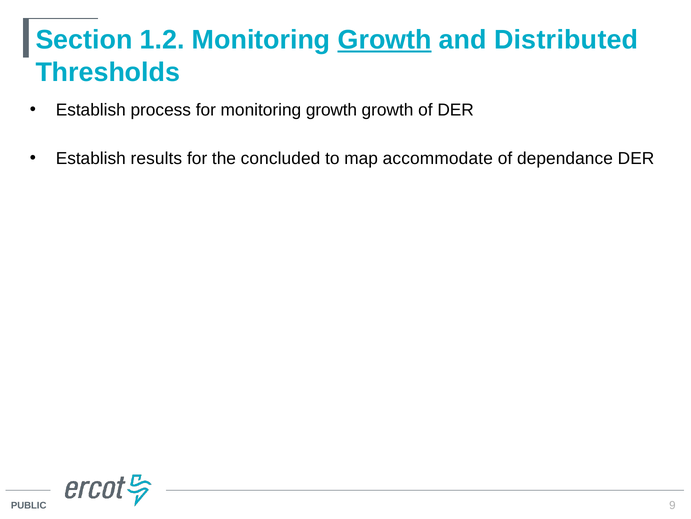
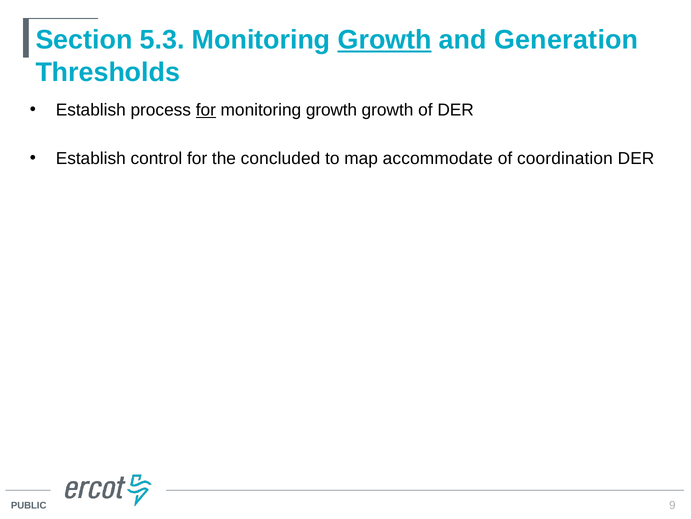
1.2: 1.2 -> 5.3 (162, 40)
Distributed: Distributed -> Generation (566, 40)
for underline: none -> present (206, 110)
results: results -> control (156, 158)
dependance: dependance -> coordination (565, 158)
